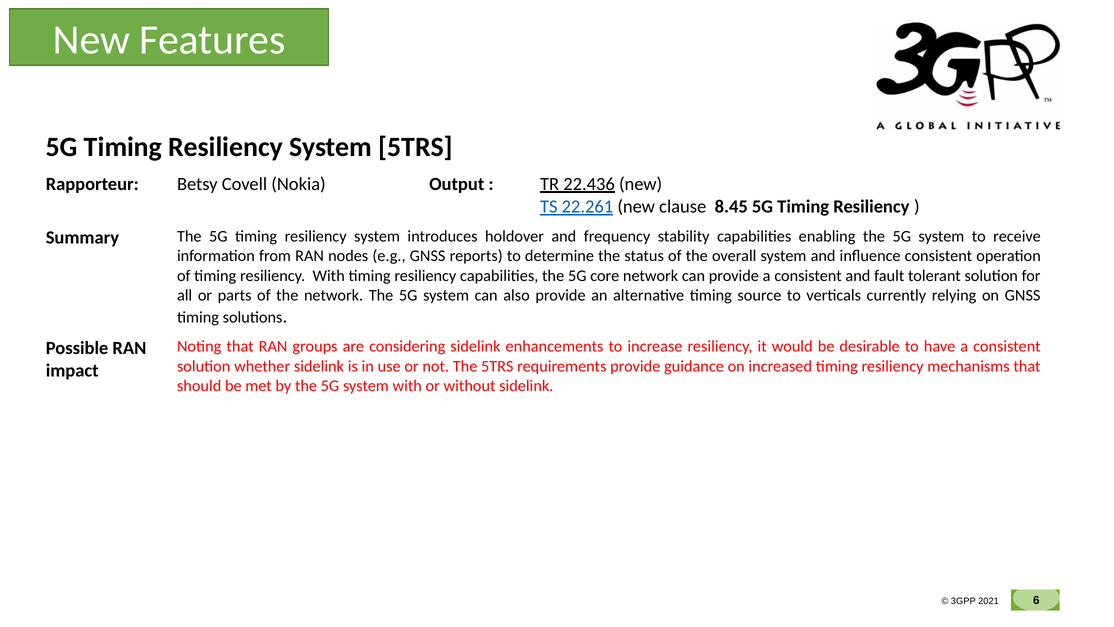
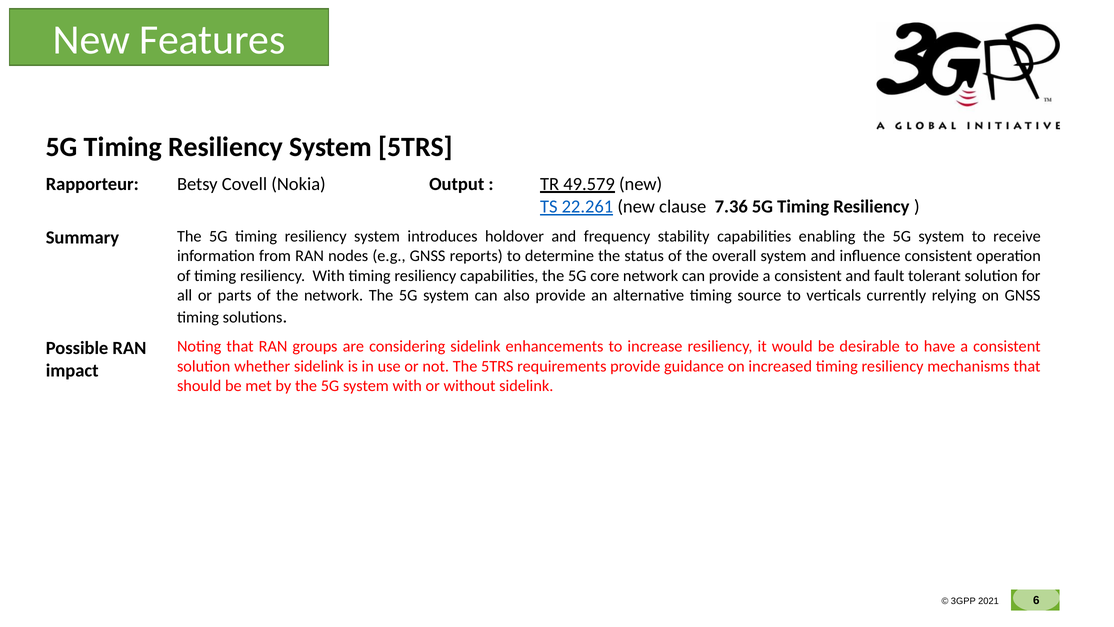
22.436: 22.436 -> 49.579 (589, 184)
8.45: 8.45 -> 7.36 (731, 206)
